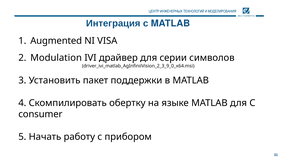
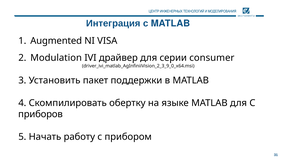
символов: символов -> consumer (212, 58)
consumer: consumer -> приборов (40, 114)
